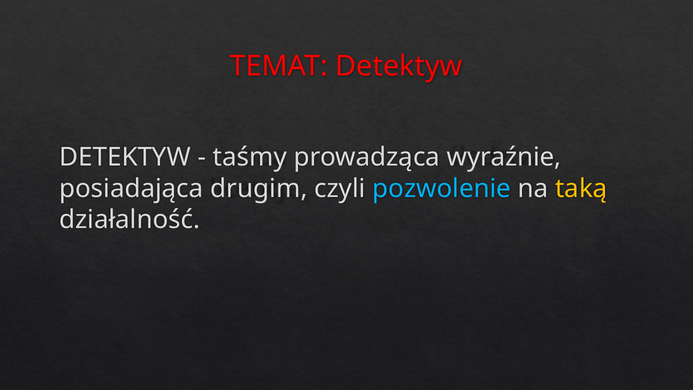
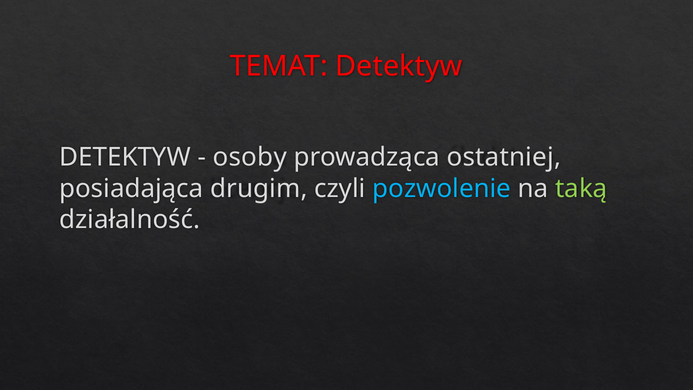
taśmy: taśmy -> osoby (250, 157)
wyraźnie: wyraźnie -> ostatniej (504, 157)
taką colour: yellow -> light green (581, 188)
